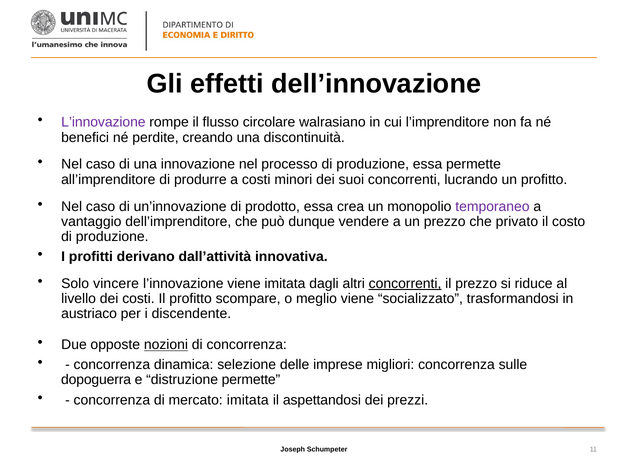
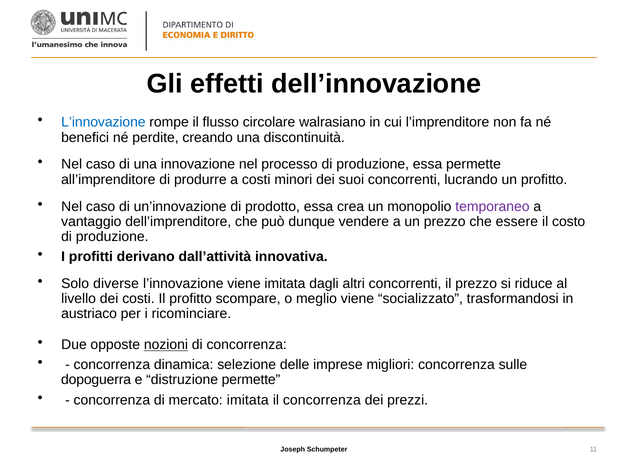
L’innovazione colour: purple -> blue (103, 122)
privato: privato -> essere (517, 222)
vincere: vincere -> diverse (116, 284)
concorrenti underline: present -> none (405, 284)
discendente: discendente -> ricominciare (191, 314)
il aspettandosi: aspettandosi -> concorrenza (322, 400)
